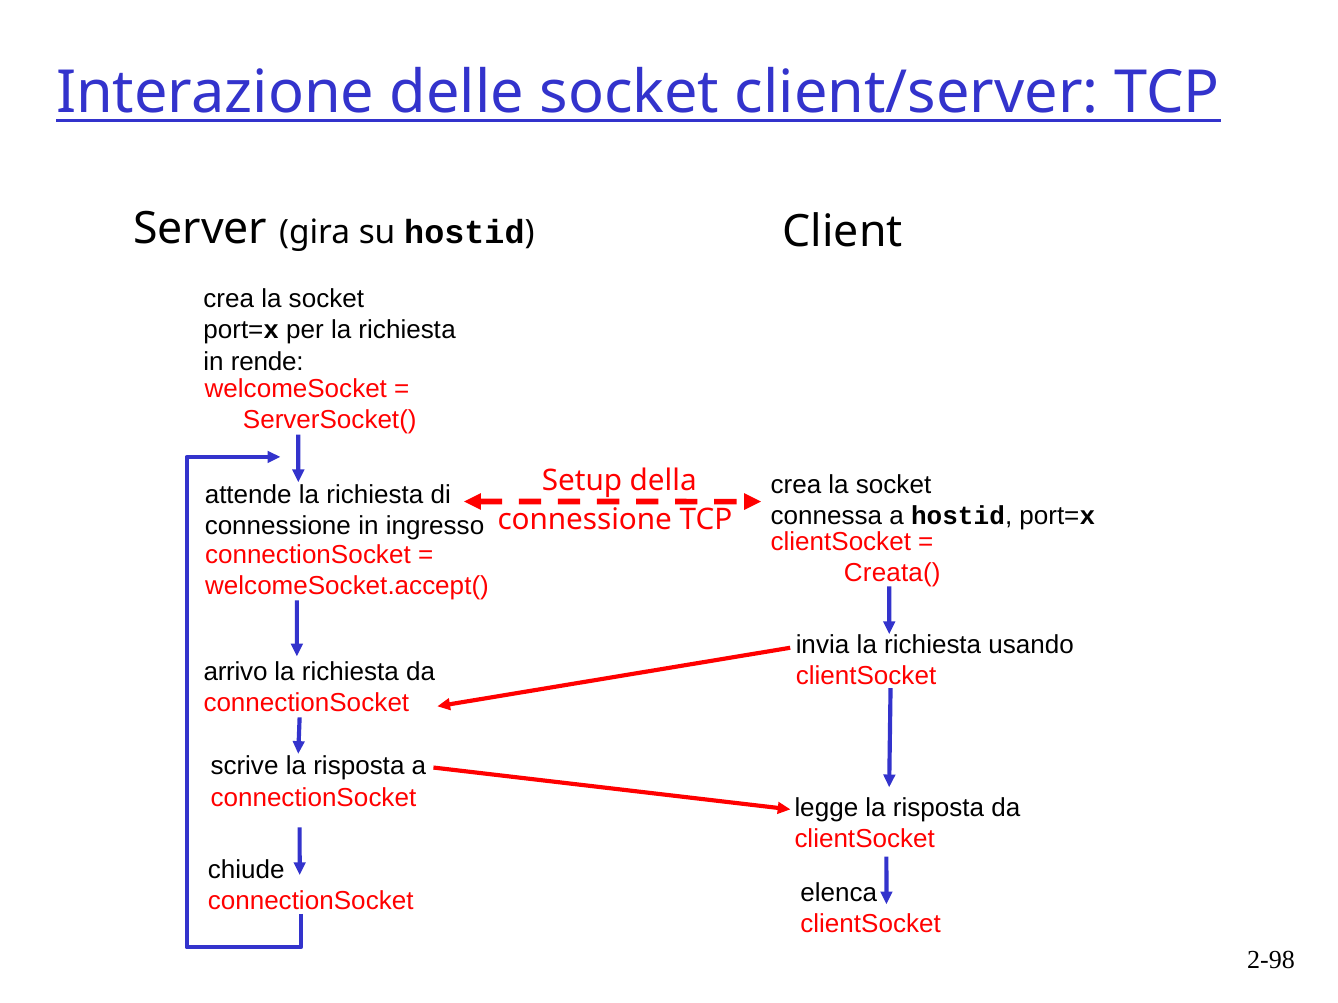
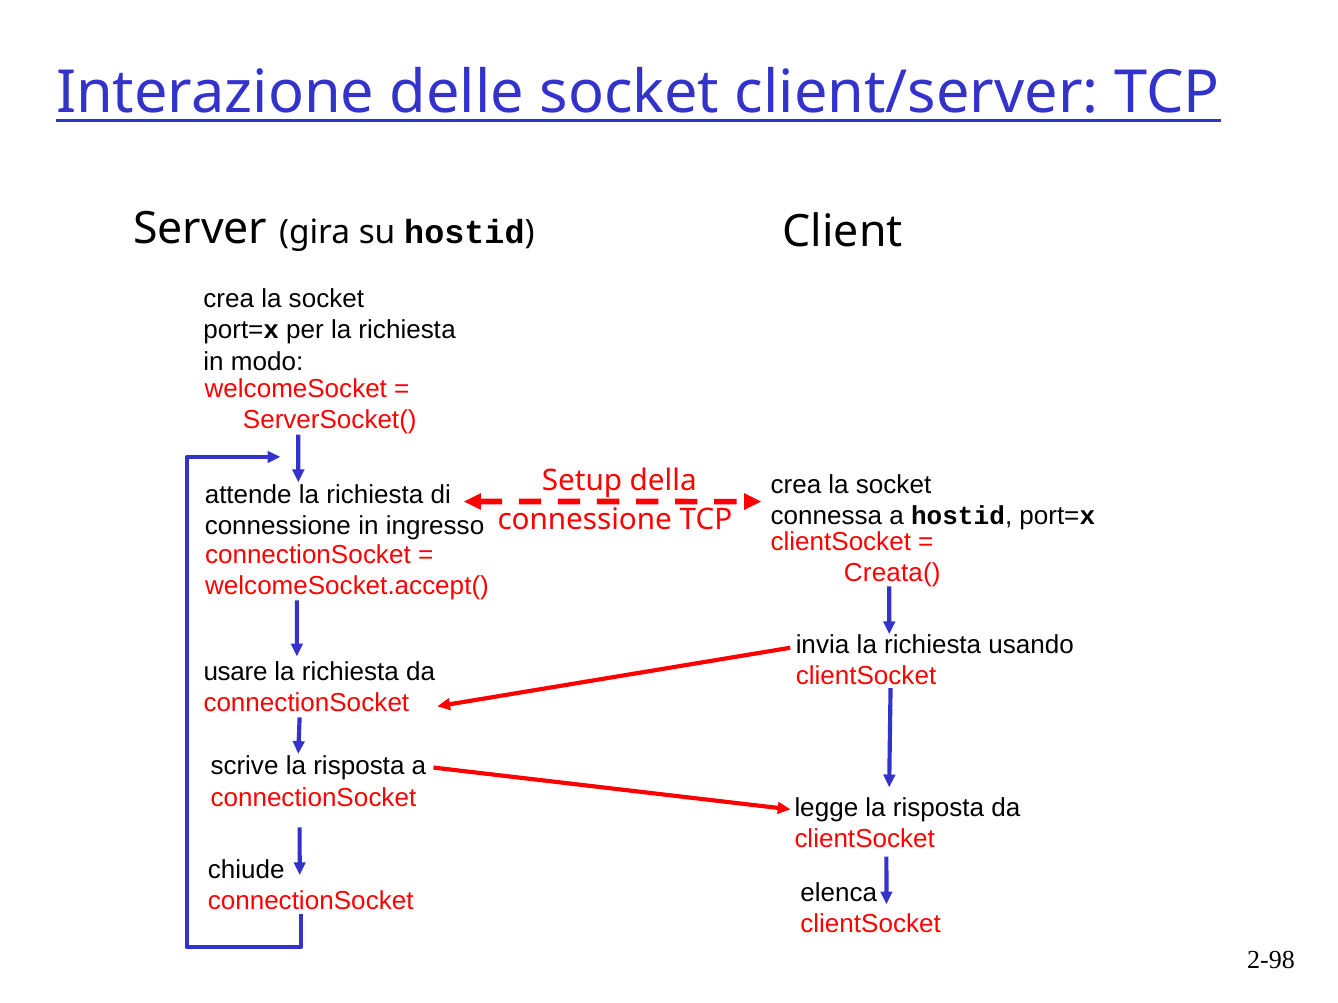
rende: rende -> modo (267, 362)
arrivo: arrivo -> usare (236, 672)
